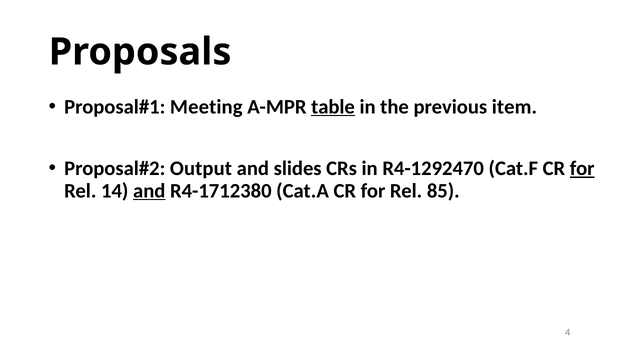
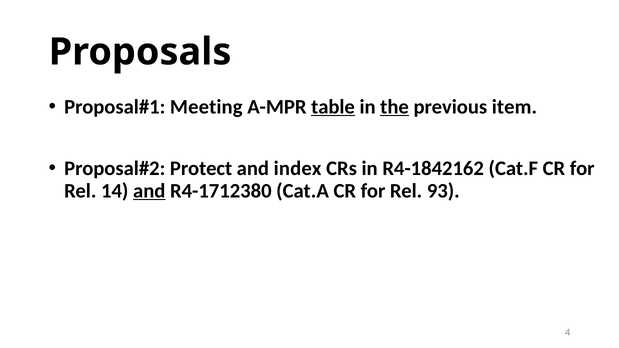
the underline: none -> present (395, 107)
Output: Output -> Protect (201, 169)
slides: slides -> index (298, 169)
R4-1292470: R4-1292470 -> R4-1842162 (433, 169)
for underline: present -> none (582, 169)
85: 85 -> 93 (443, 191)
